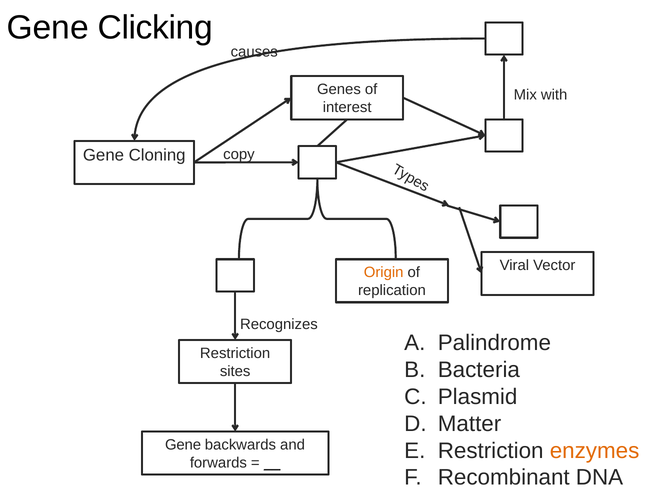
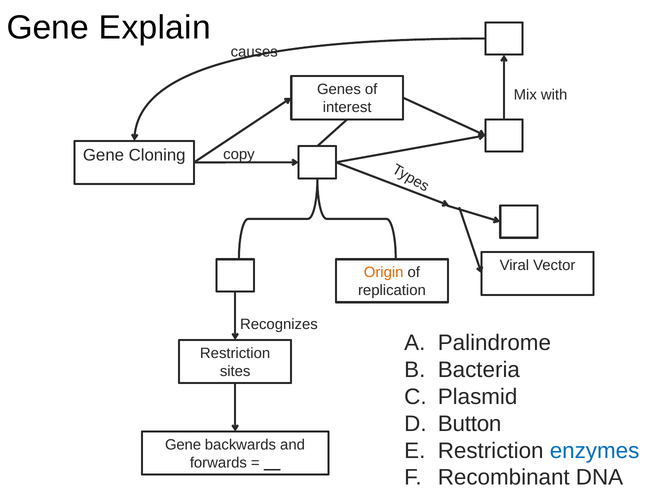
Clicking: Clicking -> Explain (155, 28)
Matter: Matter -> Button (470, 424)
enzymes colour: orange -> blue (595, 451)
